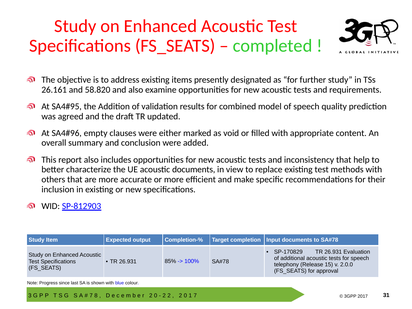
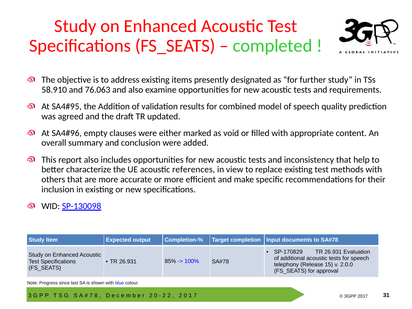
26.161: 26.161 -> 58.910 (54, 90)
58.820: 58.820 -> 76.063 (98, 90)
acoustic documents: documents -> references (194, 170)
SP-812903: SP-812903 -> SP-130098 (82, 206)
